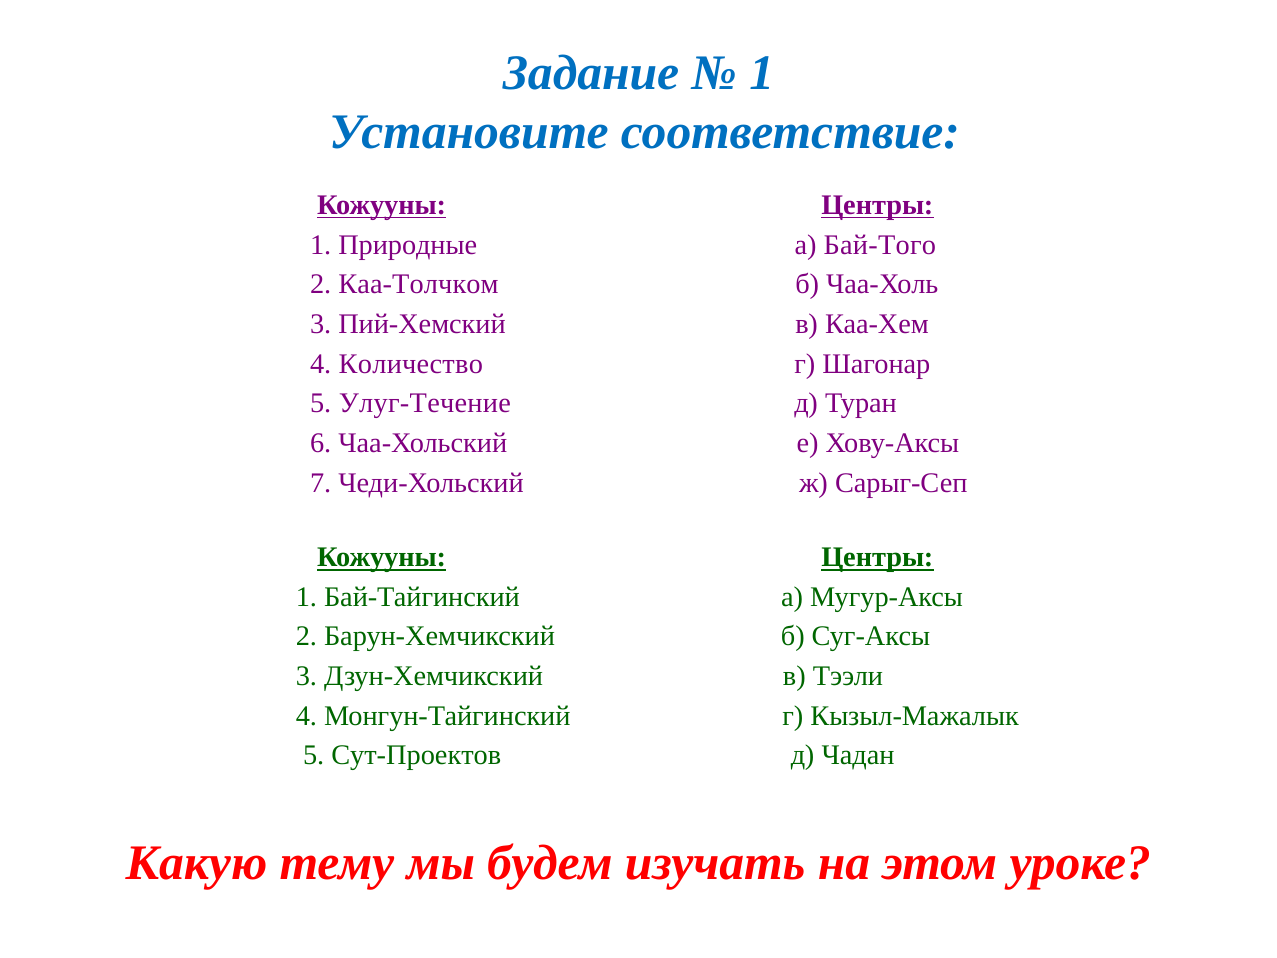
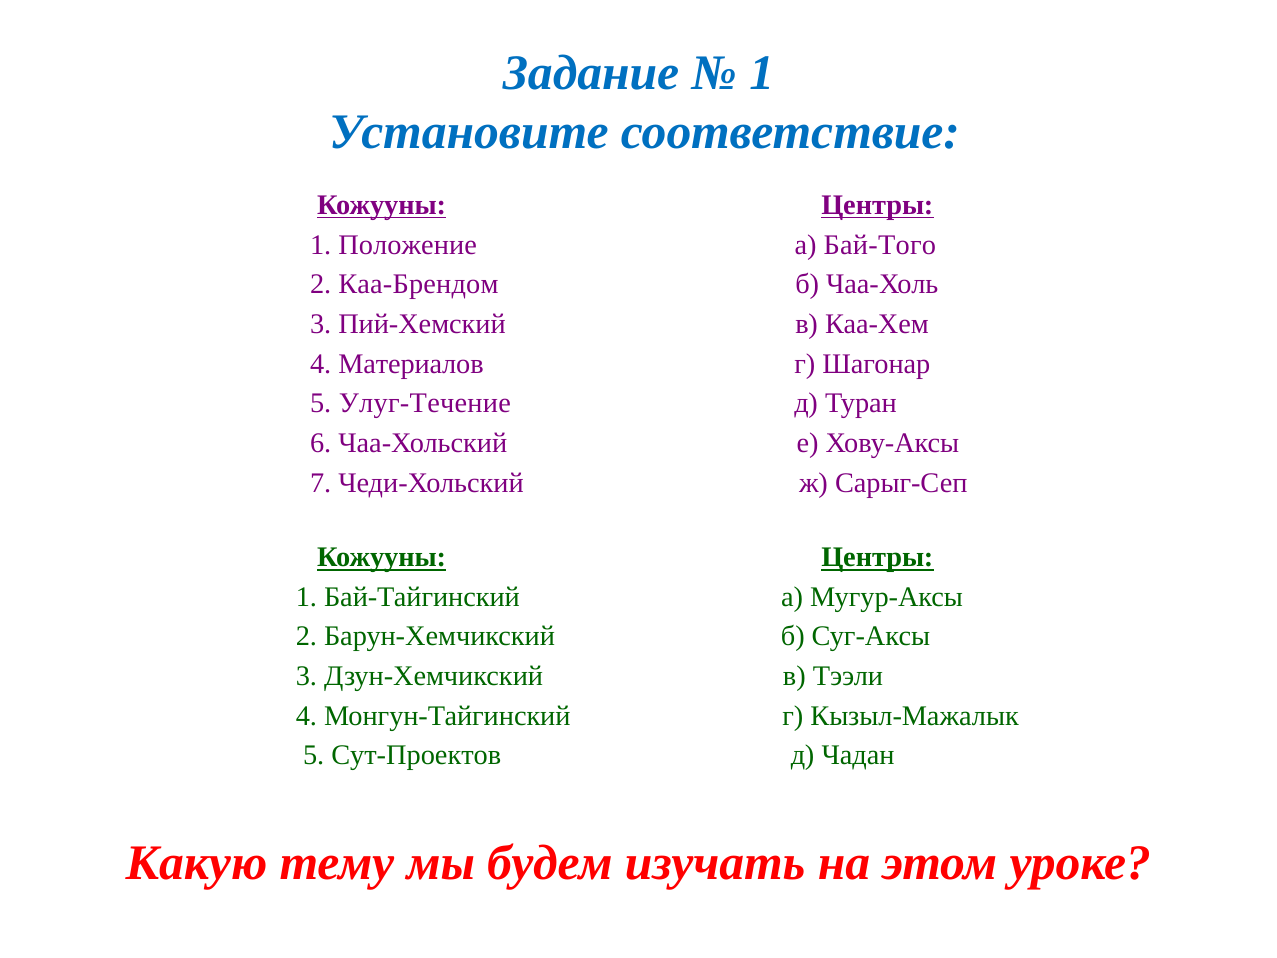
Природные: Природные -> Положение (408, 245)
Каа-Толчком: Каа-Толчком -> Каа-Брендом (418, 284)
Количество: Количество -> Материалов (411, 364)
